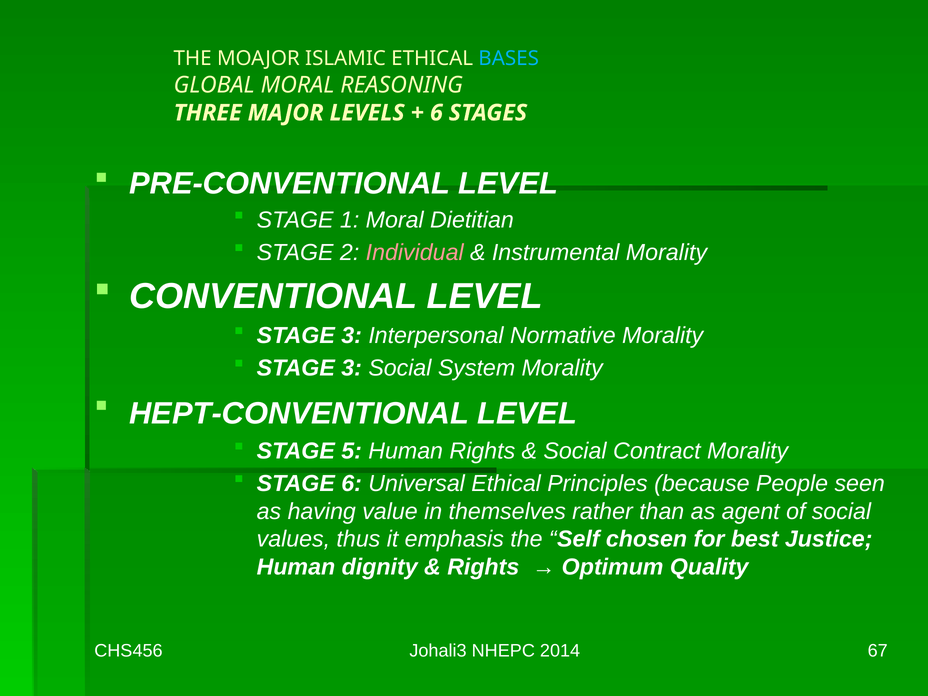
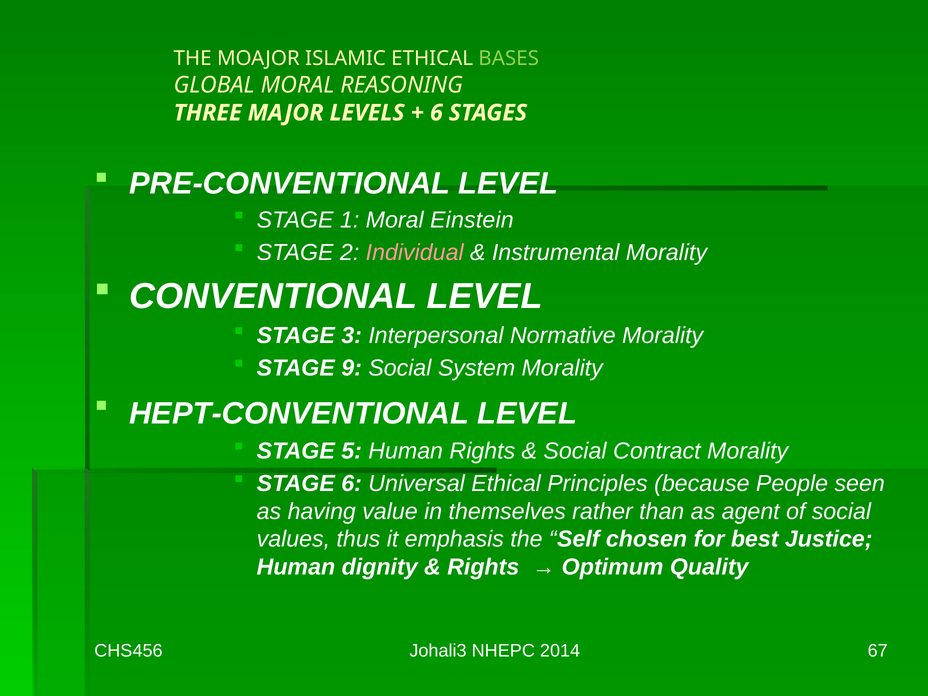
BASES colour: light blue -> light green (509, 58)
Dietitian: Dietitian -> Einstein (472, 220)
3: 3 -> 9 (352, 368)
